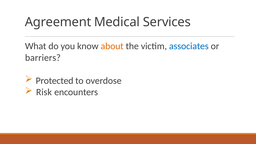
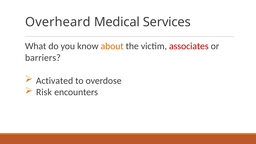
Agreement: Agreement -> Overheard (58, 22)
associates colour: blue -> red (189, 46)
Protected: Protected -> Activated (54, 81)
